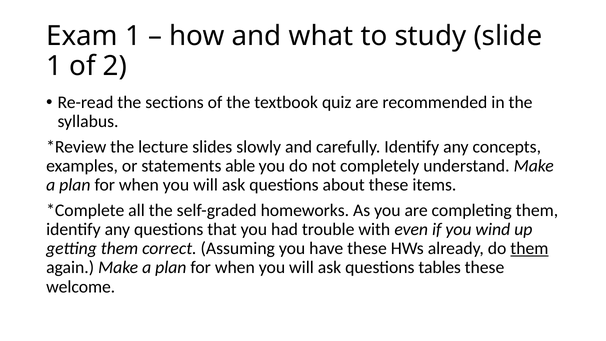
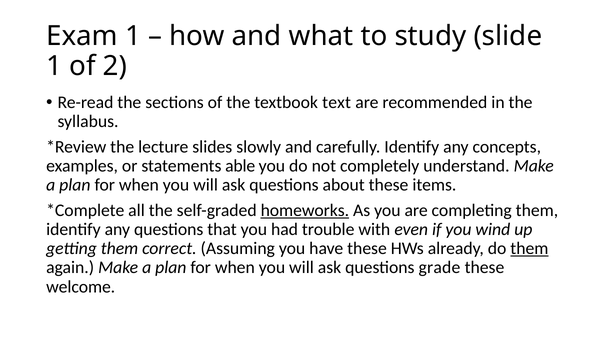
quiz: quiz -> text (337, 102)
homeworks underline: none -> present (305, 210)
tables: tables -> grade (439, 268)
